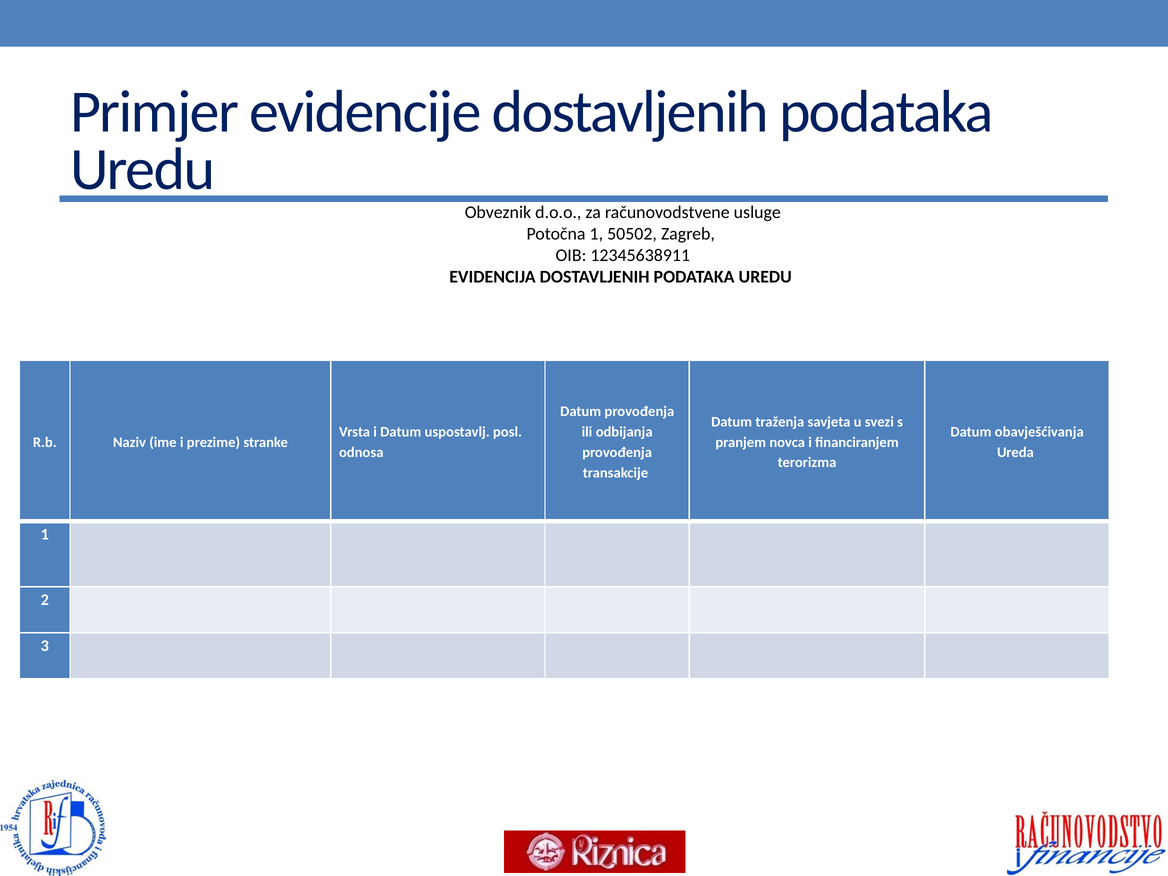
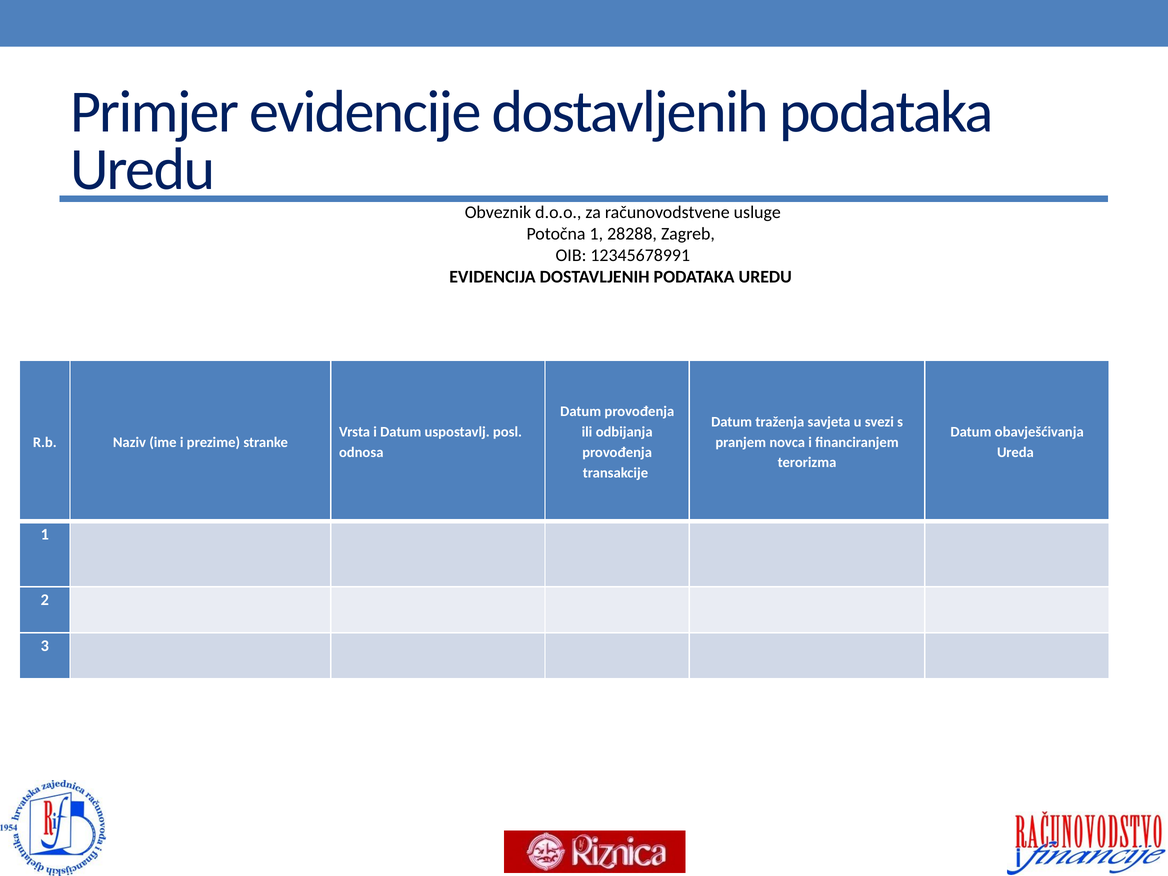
50502: 50502 -> 28288 (632, 234)
12345638911: 12345638911 -> 12345678991 (640, 255)
